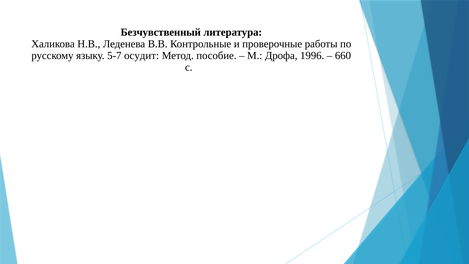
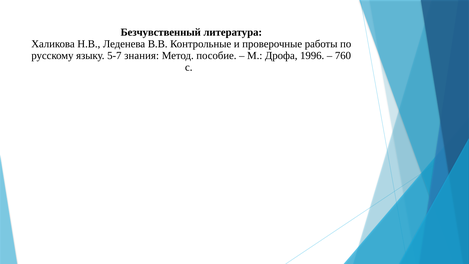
осудит: осудит -> знания (142, 56)
660: 660 -> 760 (343, 56)
